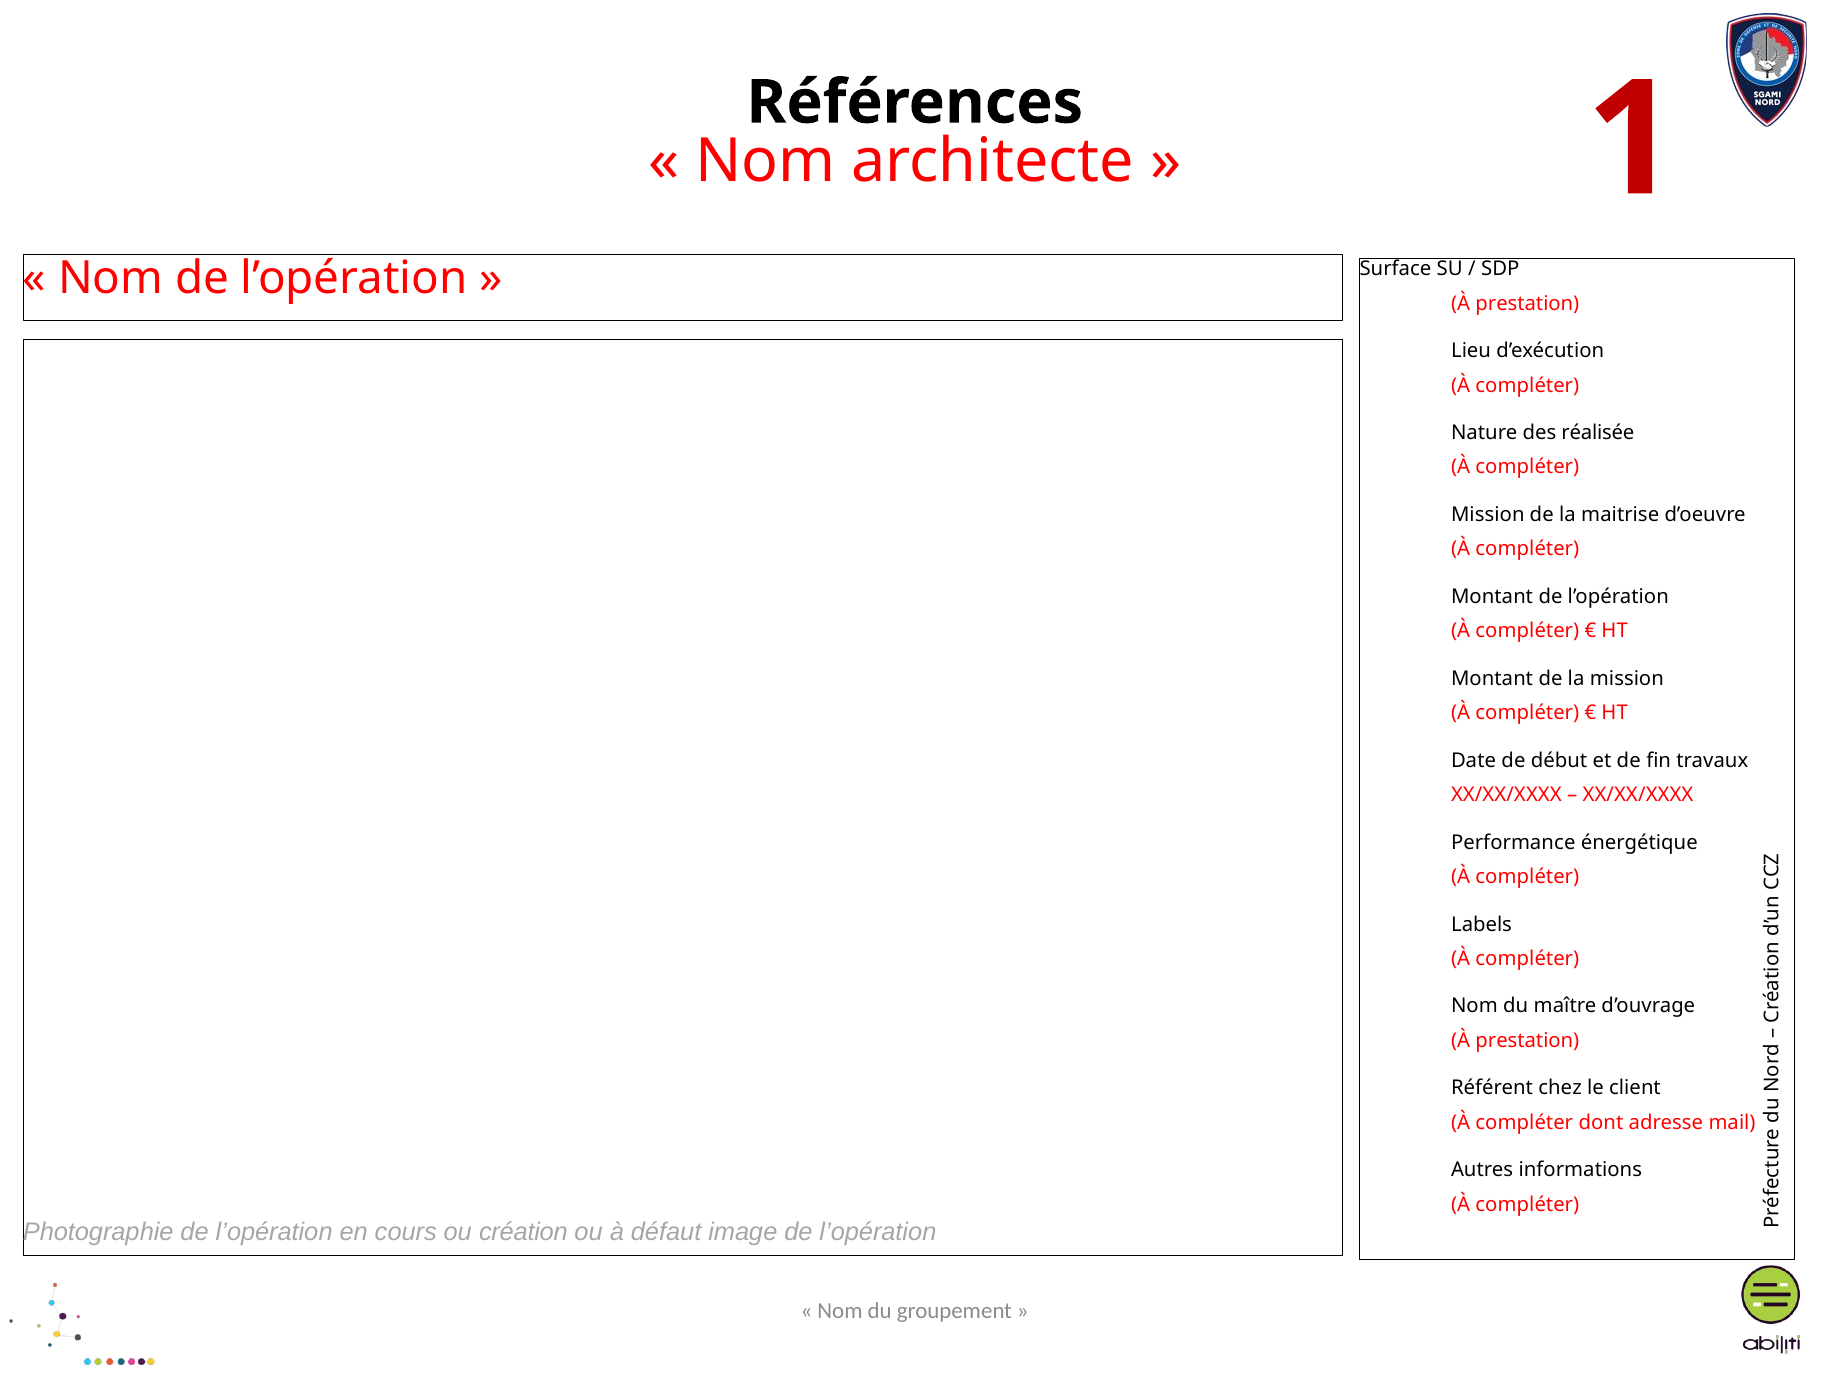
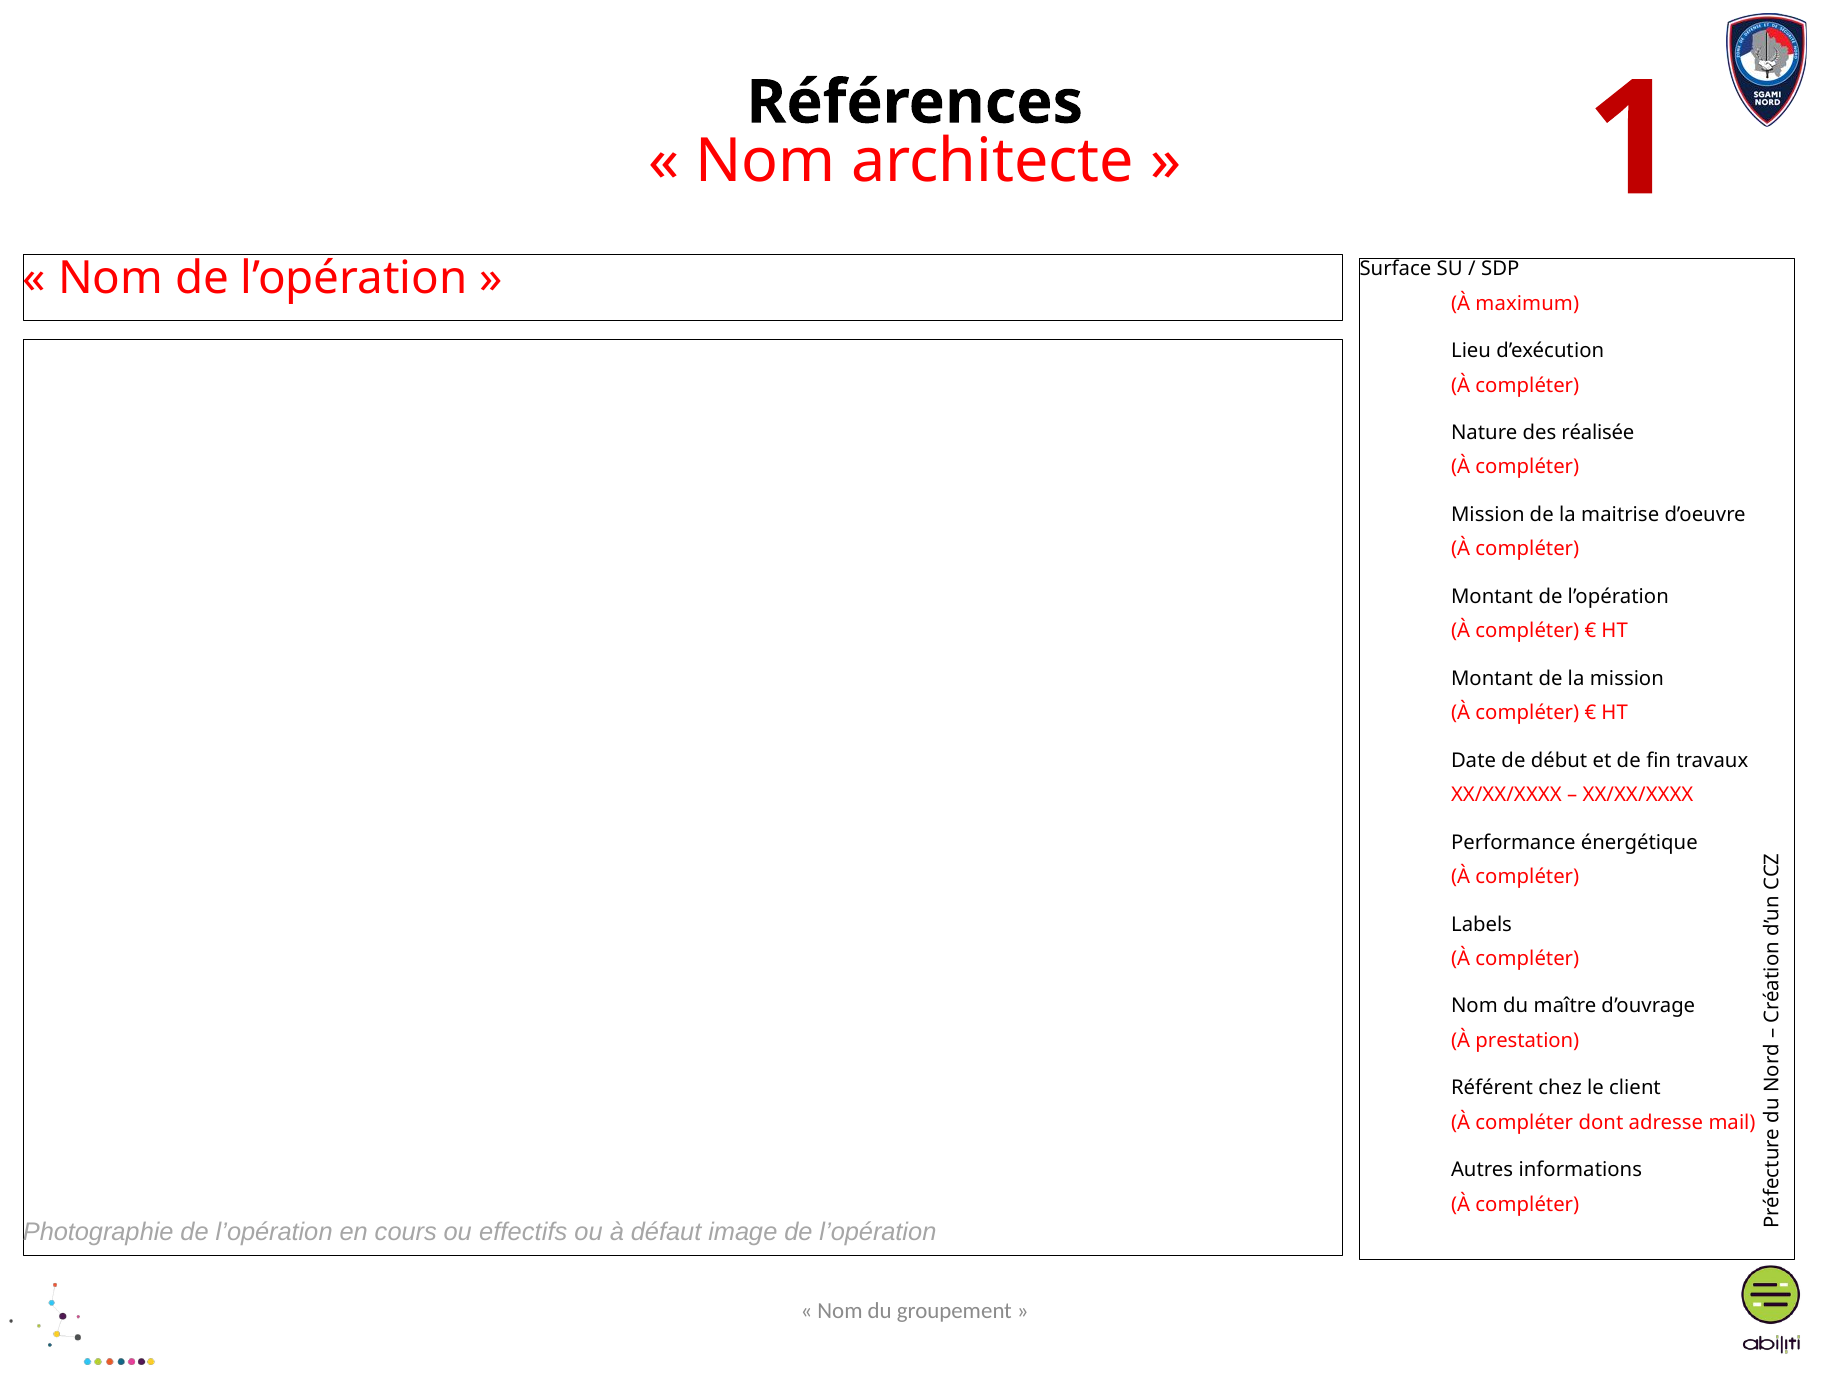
prestation: prestation -> maximum (1527, 303)
création: création -> effectifs (523, 1231)
